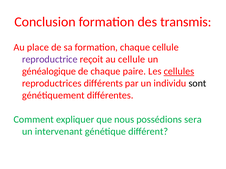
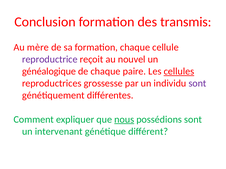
place: place -> mère (38, 47)
au cellule: cellule -> nouvel (132, 59)
différents: différents -> grossesse (103, 84)
sont colour: black -> purple (197, 84)
nous underline: none -> present (124, 120)
possédions sera: sera -> sont (193, 120)
